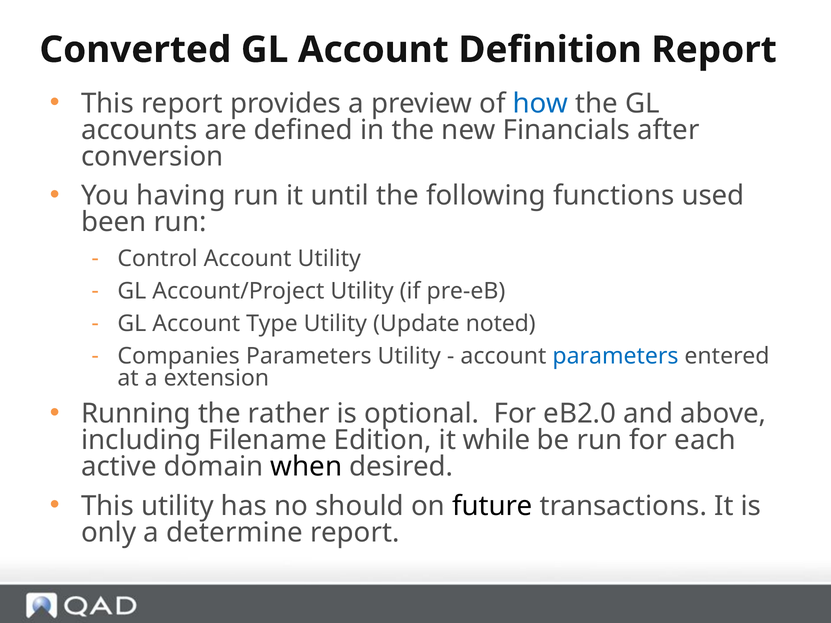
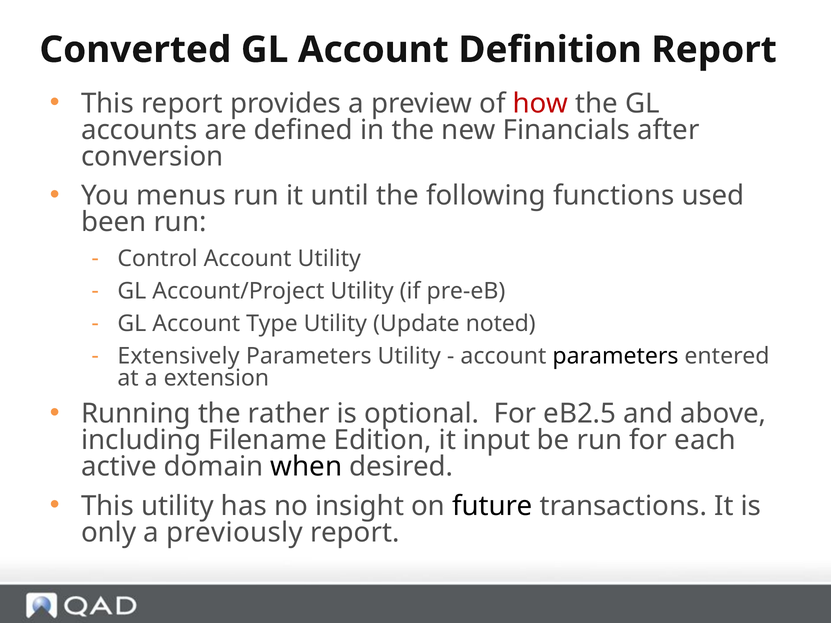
how colour: blue -> red (541, 104)
having: having -> menus (181, 196)
Companies: Companies -> Extensively (178, 356)
parameters colour: blue -> black (615, 356)
eB2.0: eB2.0 -> eB2.5 (580, 414)
while: while -> input (497, 440)
should: should -> insight (360, 506)
determine: determine -> previously (235, 533)
